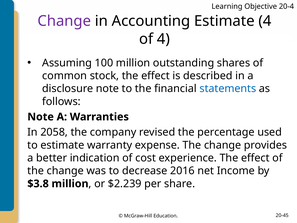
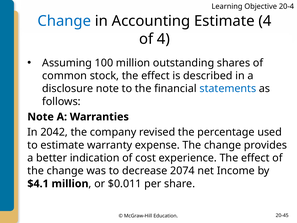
Change colour: purple -> blue (64, 21)
2058: 2058 -> 2042 (54, 132)
2016: 2016 -> 2074 (182, 171)
$3.8: $3.8 -> $4.1 (38, 184)
$2.239: $2.239 -> $0.011 (125, 184)
